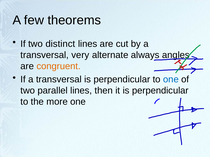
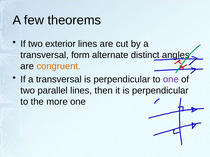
distinct: distinct -> exterior (60, 44)
very: very -> form (80, 55)
always: always -> distinct (145, 55)
one colour: blue -> purple (171, 80)
